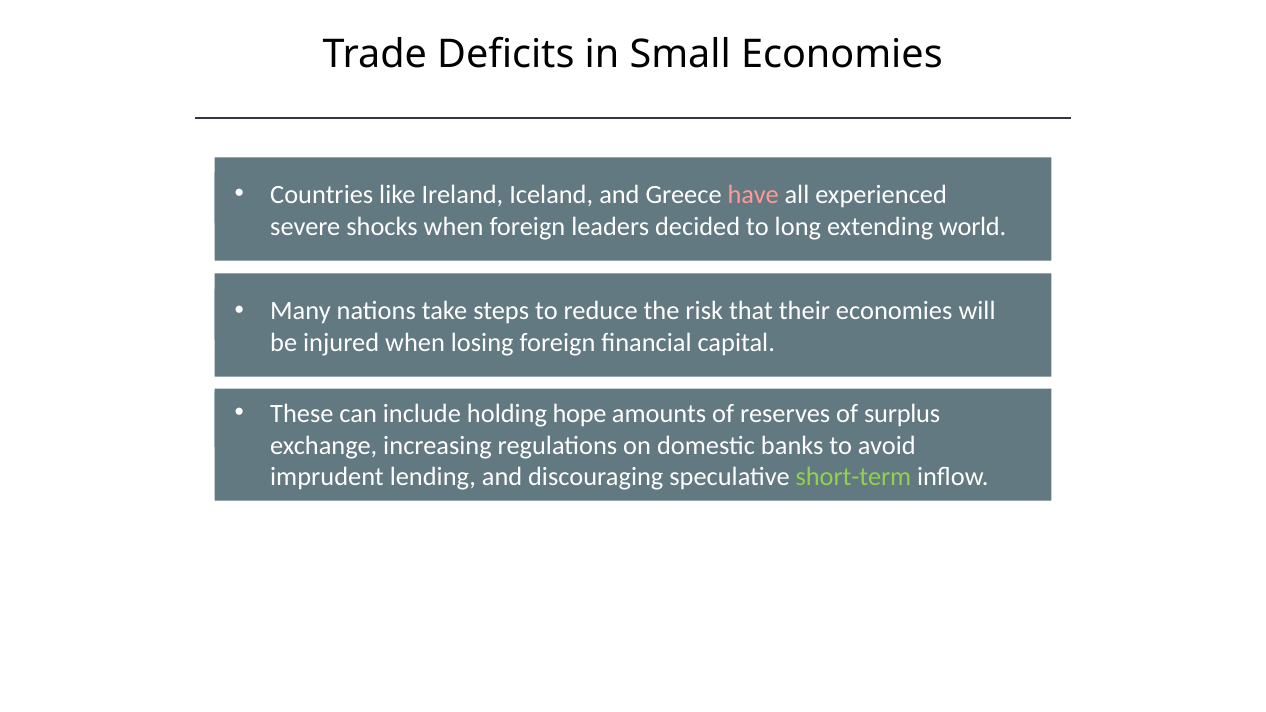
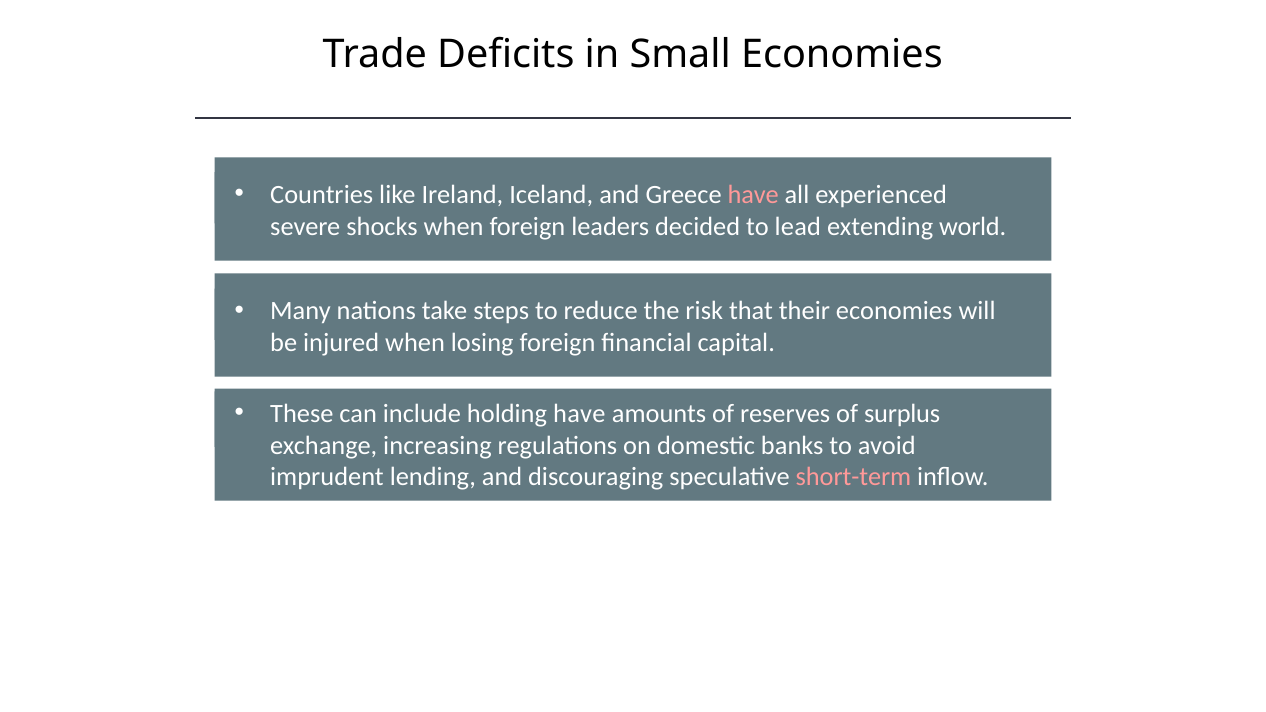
long: long -> lead (798, 226)
holding hope: hope -> have (579, 414)
short-term colour: light green -> pink (853, 477)
